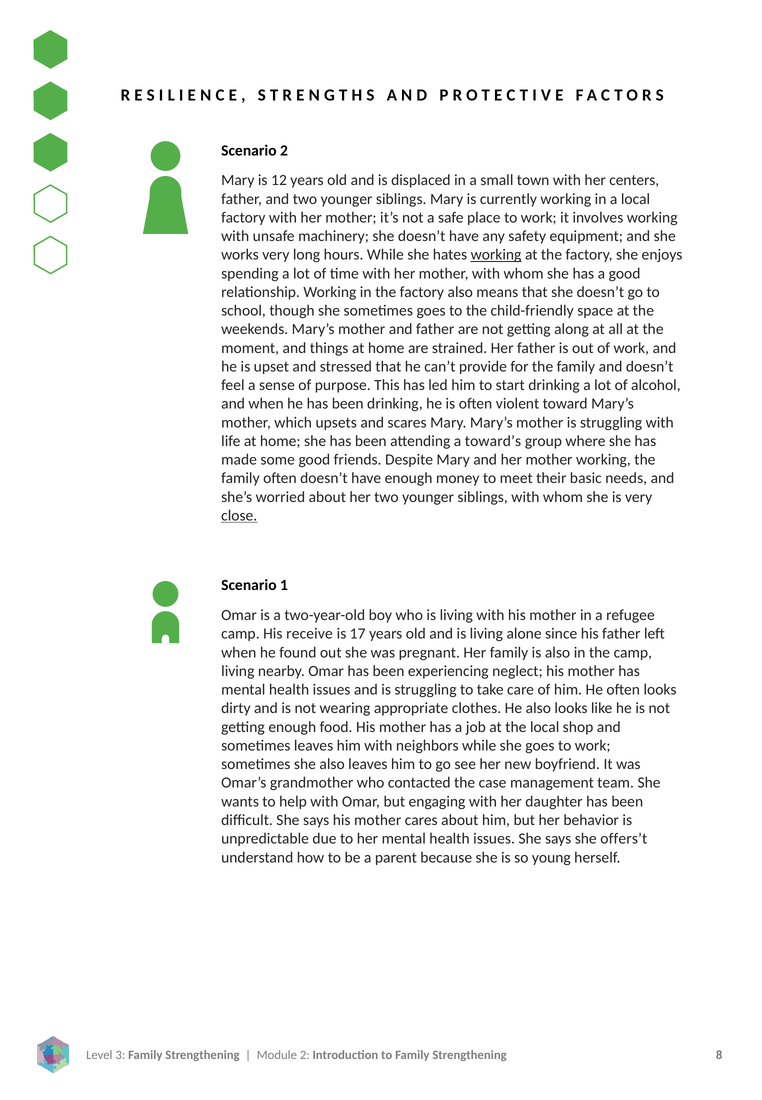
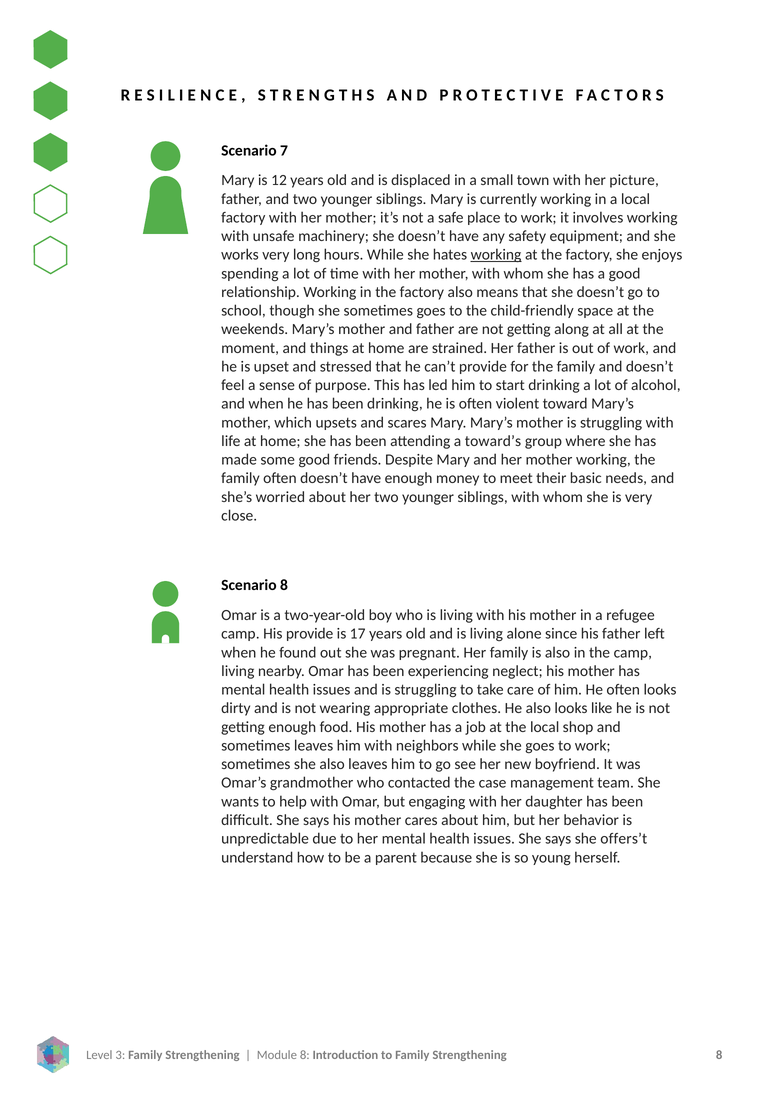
Scenario 2: 2 -> 7 (284, 150)
centers: centers -> picture (634, 180)
close underline: present -> none (239, 516)
Scenario 1: 1 -> 8 (284, 586)
His receive: receive -> provide (310, 634)
2: 2 -> 8 (305, 1056)
